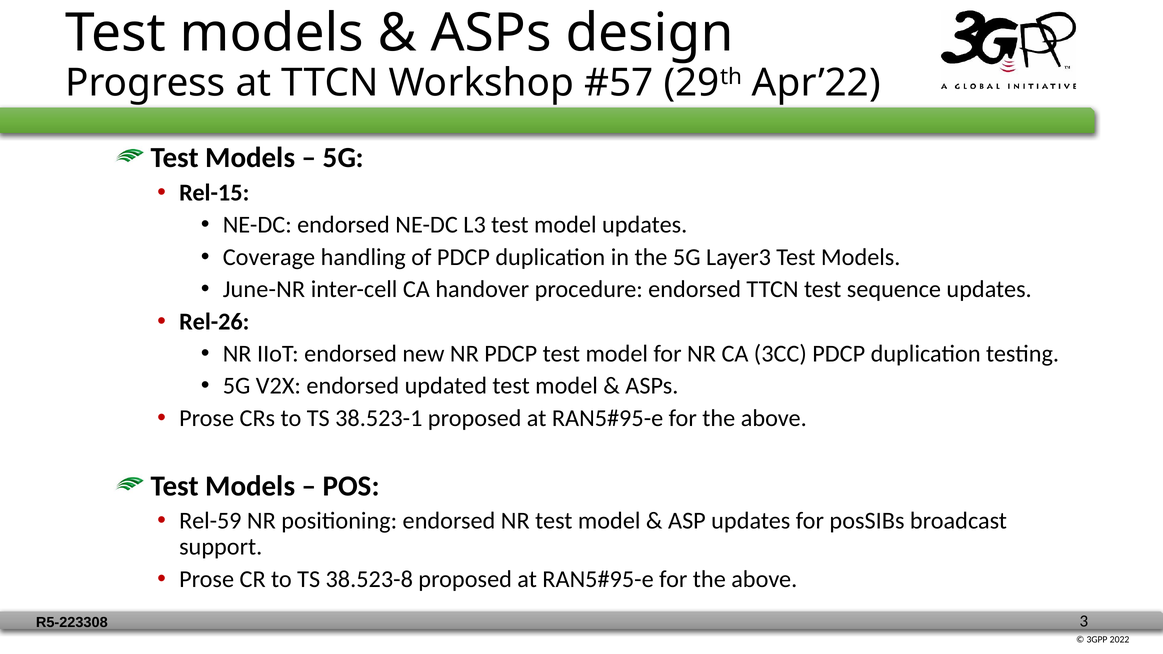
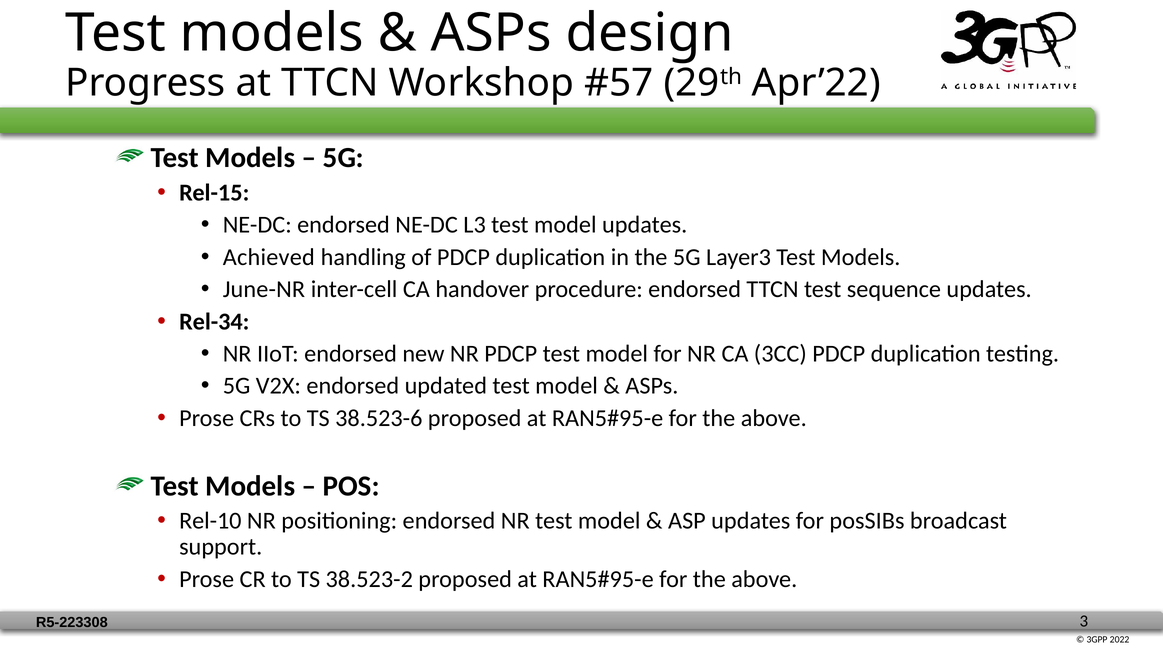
Coverage: Coverage -> Achieved (269, 257)
Rel-26: Rel-26 -> Rel-34 (214, 322)
38.523-1: 38.523-1 -> 38.523-6 (379, 418)
Rel-59: Rel-59 -> Rel-10 (210, 521)
38.523-8: 38.523-8 -> 38.523-2 (369, 579)
